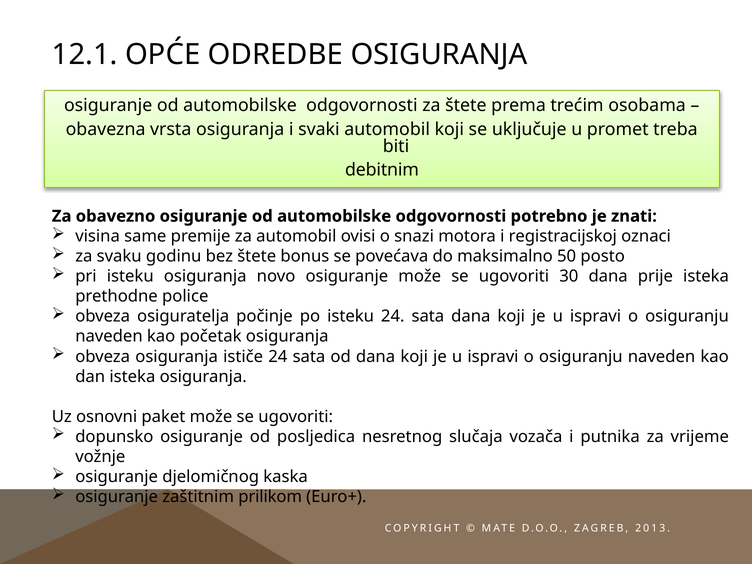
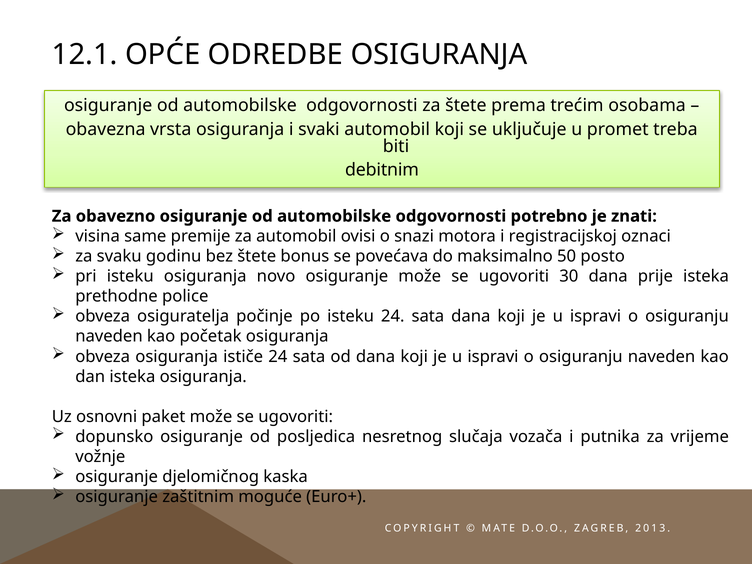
prilikom: prilikom -> moguće (270, 497)
